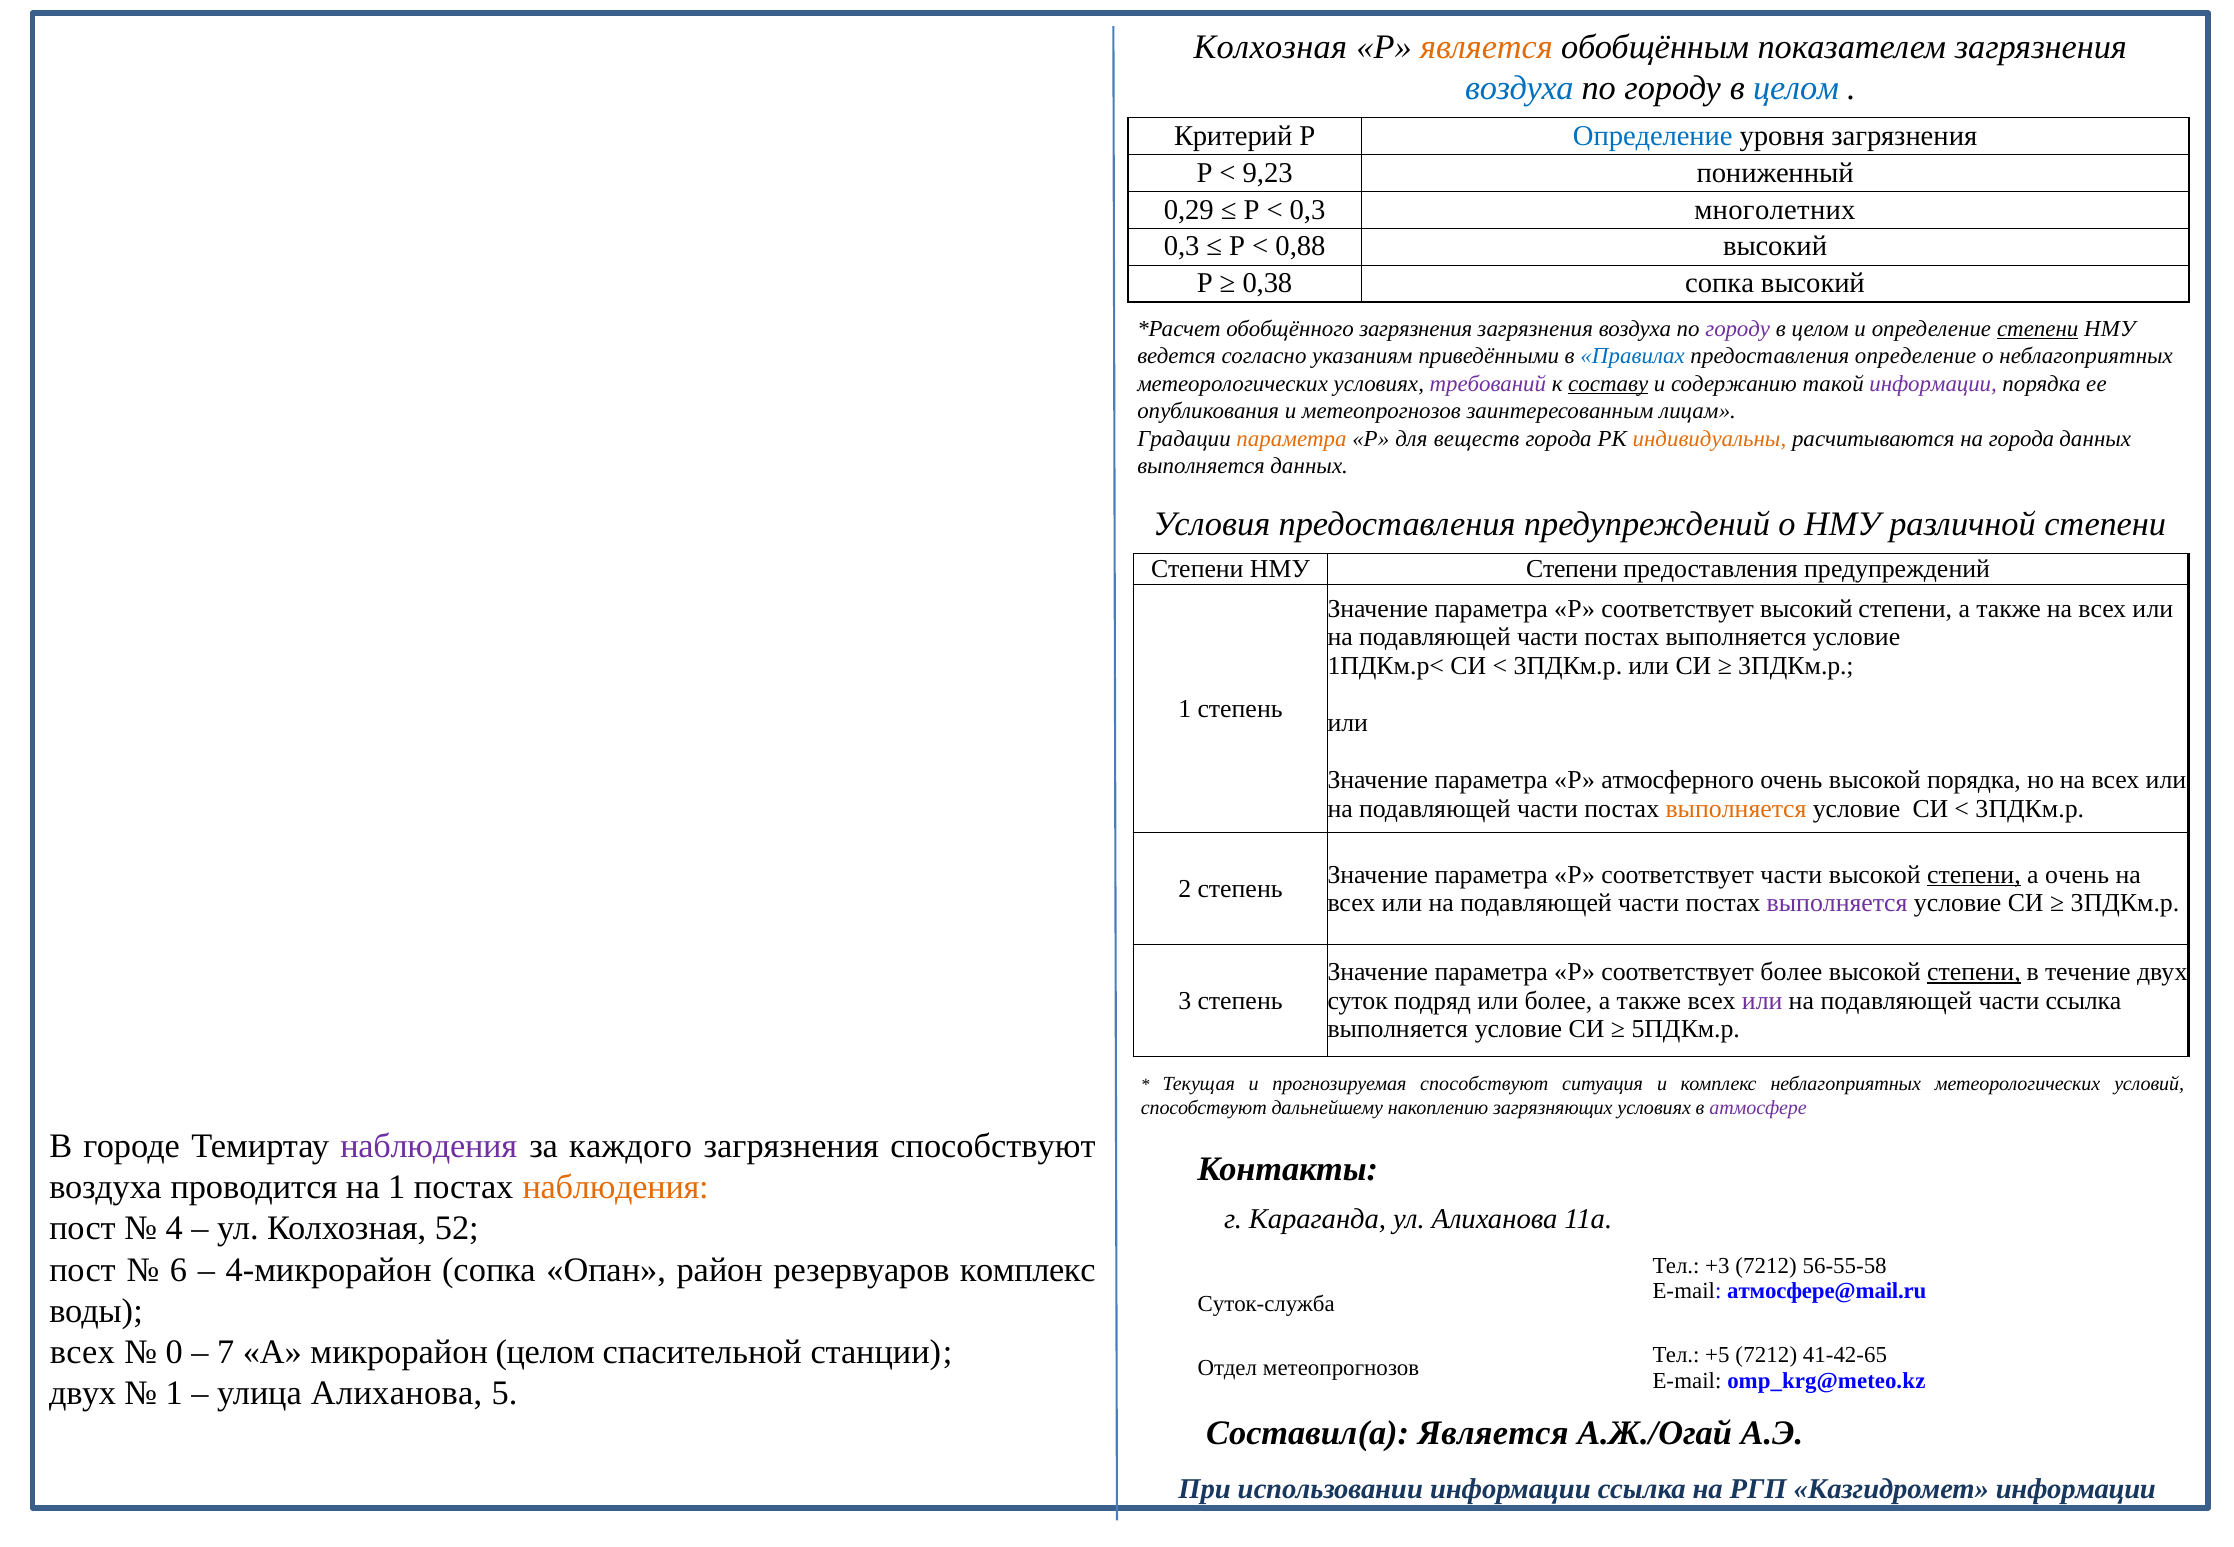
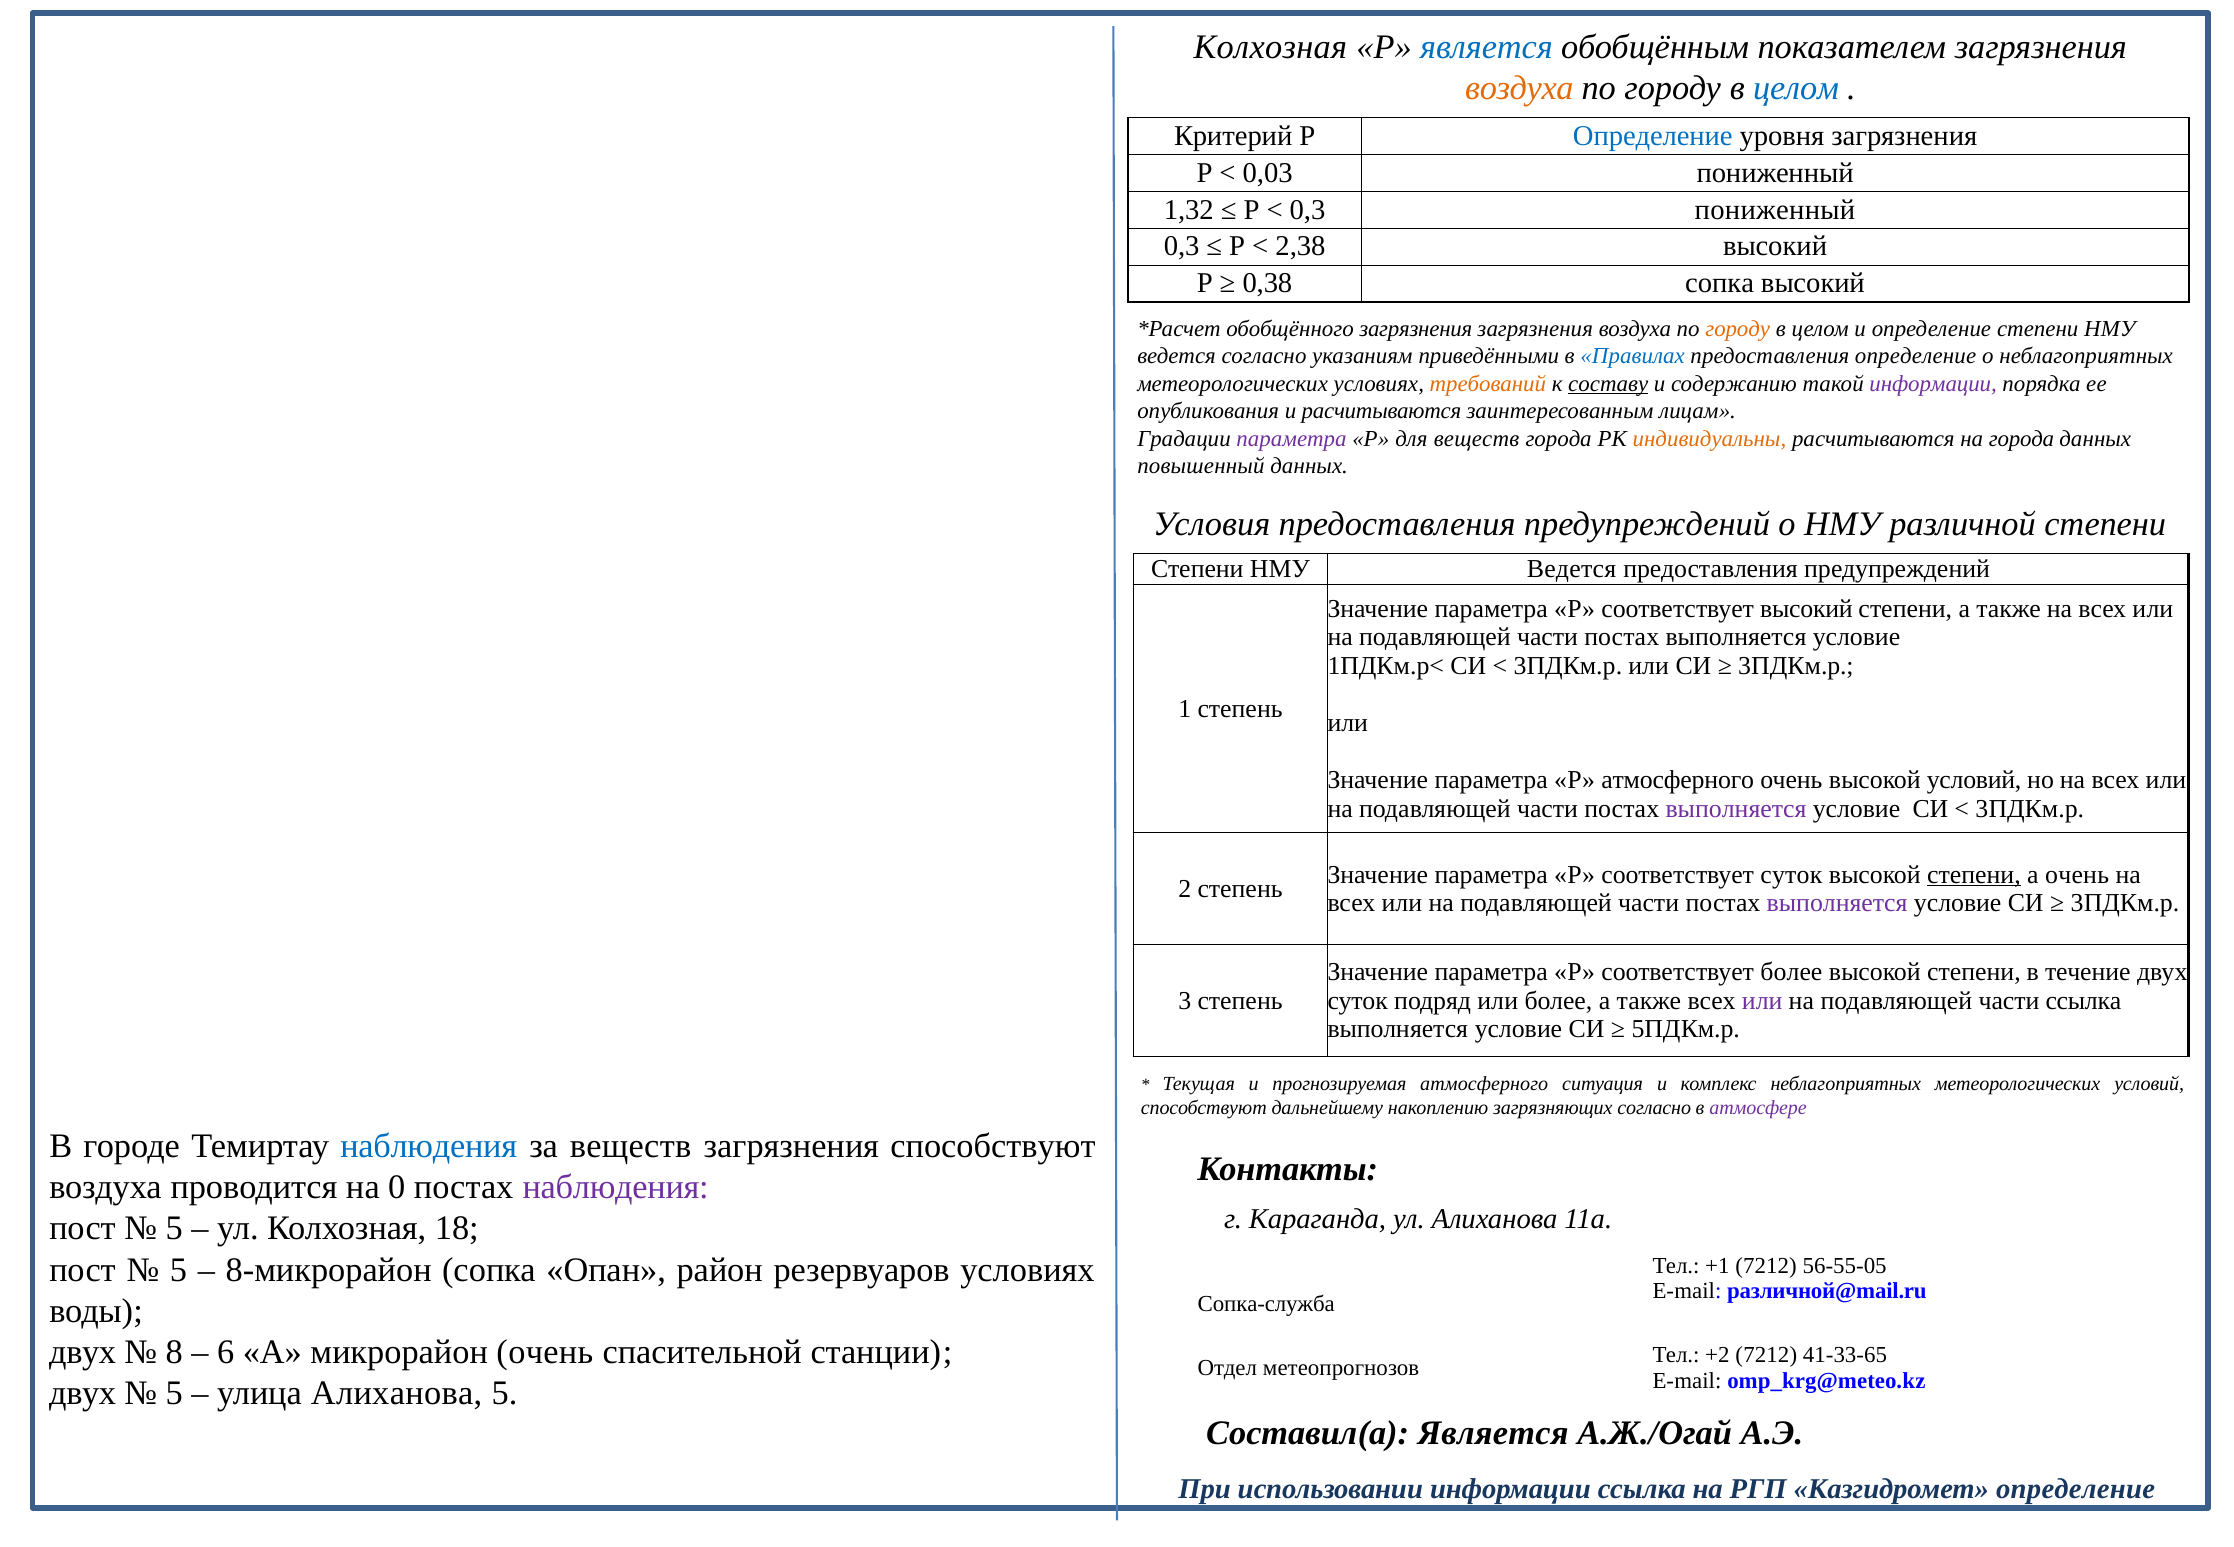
является colour: orange -> blue (1487, 47)
воздуха colour: blue -> orange (1519, 88)
9,23: 9,23 -> 0,03 (1268, 173)
0,29: 0,29 -> 1,32 (1189, 210)
0,3 многолетних: многолетних -> пониженный (1775, 210)
0,88: 0,88 -> 2,38 (1301, 246)
городу colour: purple -> orange (1738, 329)
степени underline: present -> none (2038, 329)
требований colour: purple -> orange (1488, 384)
и метеопрогнозов: метеопрогнозов -> расчитываются (1381, 411)
параметра colour: orange -> purple (1292, 439)
выполняется: выполняется -> повышенный (1201, 466)
Степени: Степени -> Ведется (1571, 569)
высокой порядка: порядка -> условий (1974, 780)
выполняется colour: orange -> purple (1736, 809)
соответствует части: части -> суток (1791, 874)
степени underline: present -> none (1974, 972)
прогнозируемая способствуют: способствуют -> атмосферного (1484, 1083)
загрязняющих условиях: условиях -> согласно (1654, 1107)
наблюдения colour: purple -> blue (429, 1146)
за каждого: каждого -> веществ (631, 1146)
на 1: 1 -> 0 (397, 1187)
наблюдения colour: orange -> purple (616, 1187)
4: 4 -> 5 (174, 1228)
52: 52 -> 18 (457, 1228)
6: 6 -> 5 (178, 1269)
4-микрорайон: 4-микрорайон -> 8-микрорайон (329, 1269)
резервуаров комплекс: комплекс -> условиях (1027, 1269)
+3: +3 -> +1 (1717, 1266)
56-55-58: 56-55-58 -> 56-55-05 (1845, 1266)
атмосфере@mail.ru: атмосфере@mail.ru -> различной@mail.ru (1827, 1291)
Суток-служба: Суток-служба -> Сопка-служба (1266, 1304)
всех: всех -> двух (83, 1352)
0: 0 -> 8 (174, 1352)
7: 7 -> 6 (226, 1352)
микрорайон целом: целом -> очень (545, 1352)
+5: +5 -> +2 (1717, 1355)
41-42-65: 41-42-65 -> 41-33-65 (1845, 1355)
1: 1 -> 5 (174, 1393)
Казгидромет информации: информации -> определение (2076, 1489)
